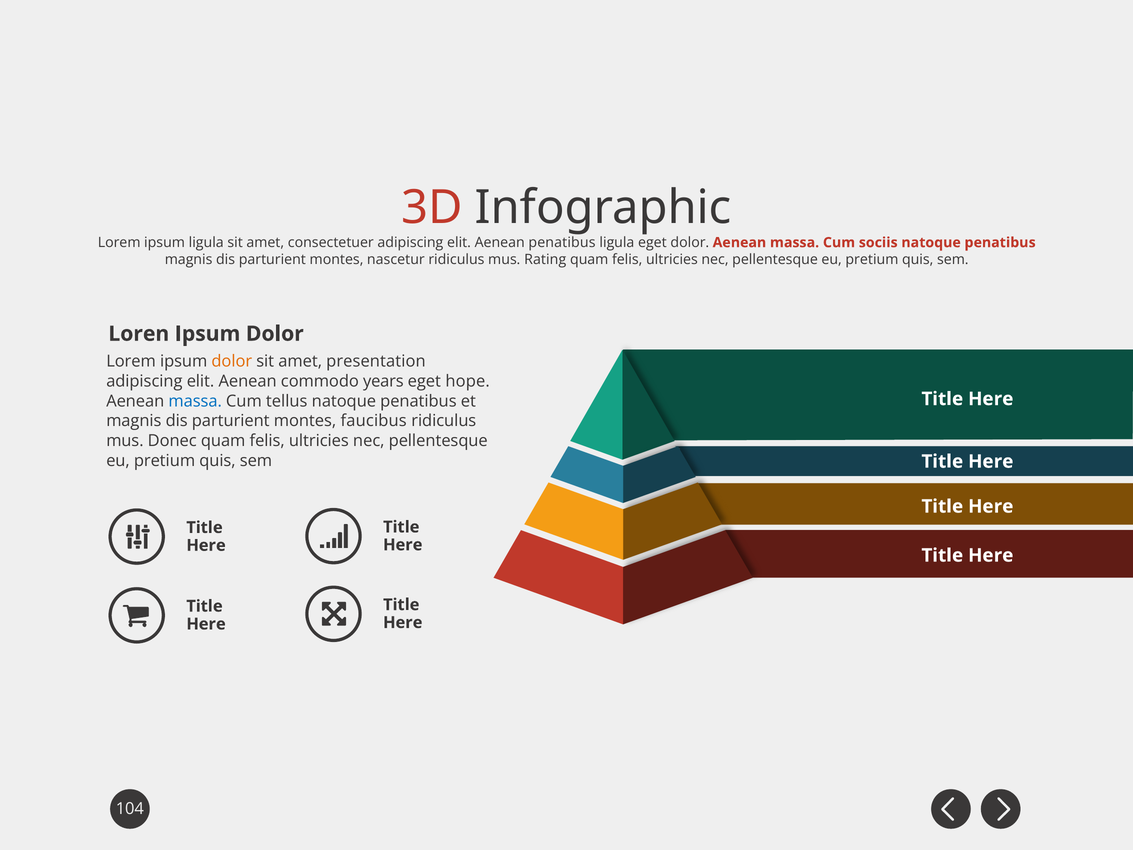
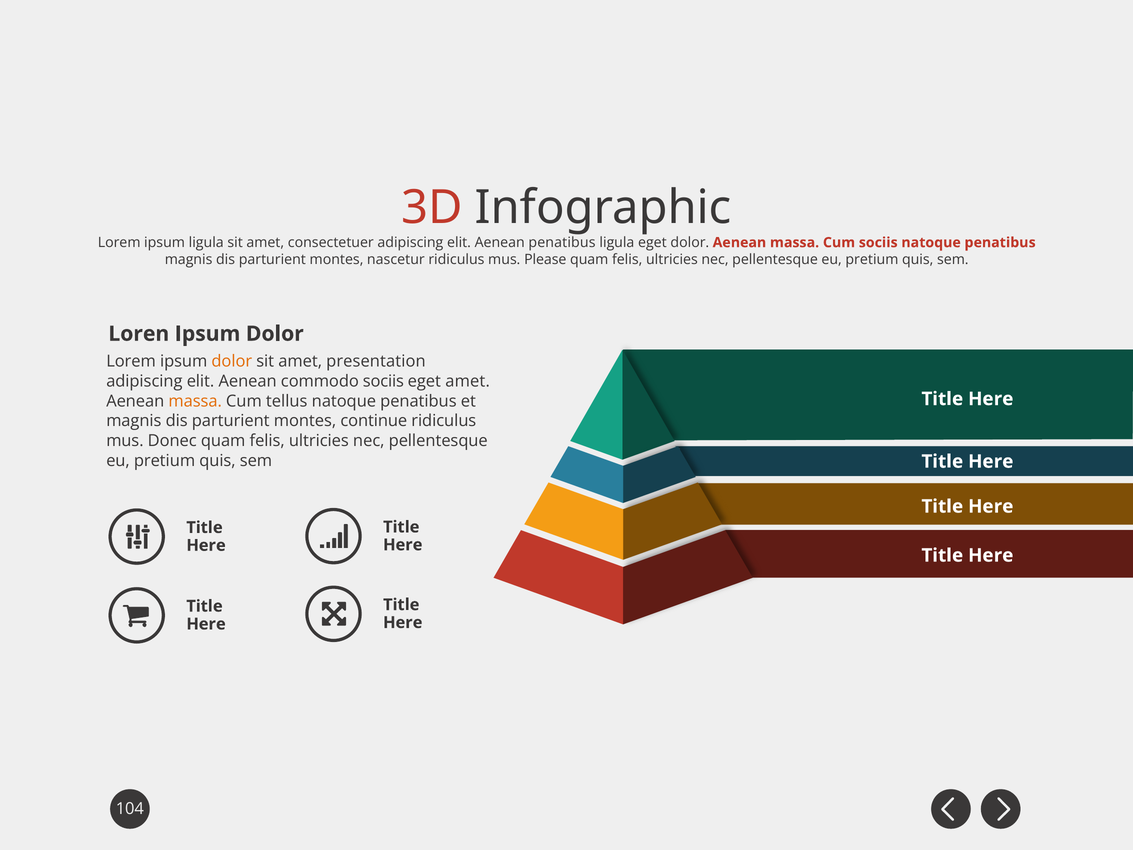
Rating: Rating -> Please (545, 260)
commodo years: years -> sociis (383, 381)
eget hope: hope -> amet (468, 381)
massa colour: blue -> orange (195, 401)
faucibus: faucibus -> continue (374, 421)
